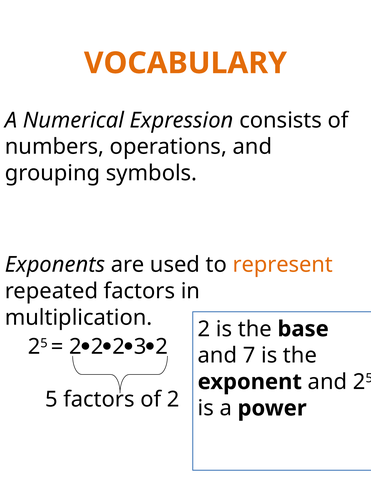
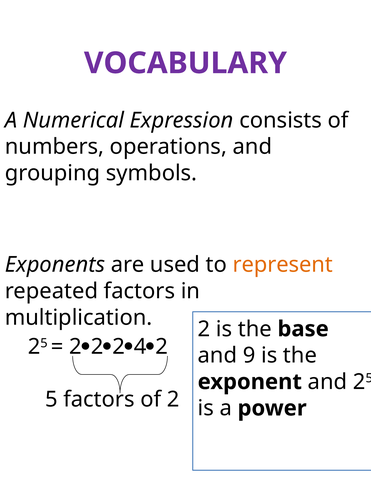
VOCABULARY colour: orange -> purple (185, 63)
3: 3 -> 4 (140, 346)
7: 7 -> 9 (249, 355)
